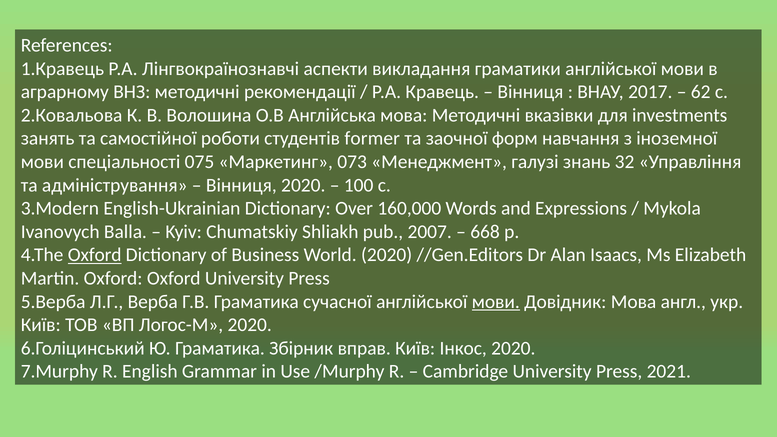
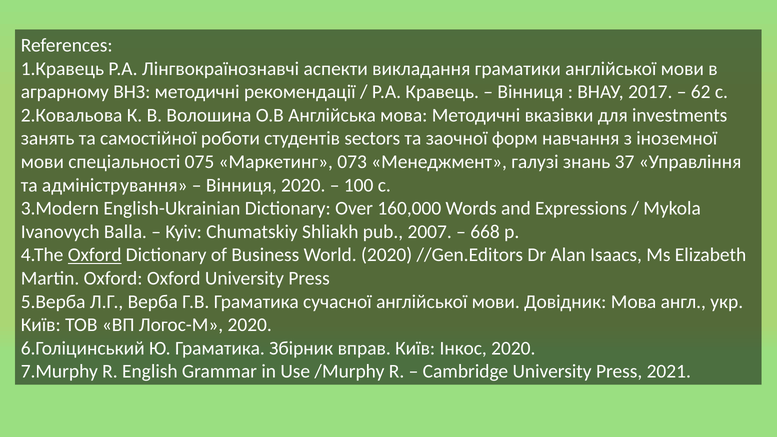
former: former -> sectors (372, 139)
32: 32 -> 37 (625, 162)
мови underline: present -> none (496, 302)
